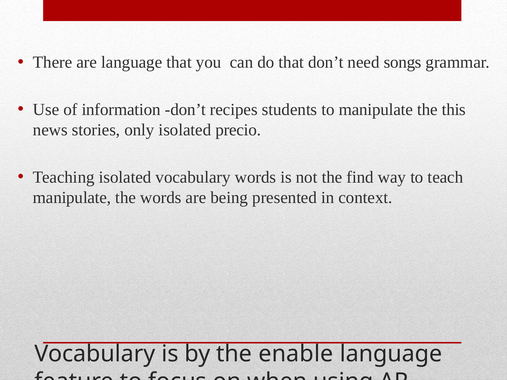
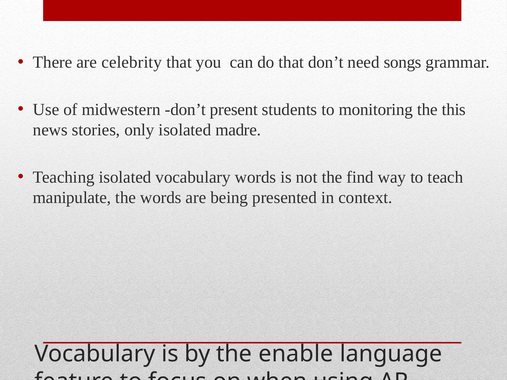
are language: language -> celebrity (132, 62)
information: information -> midwestern (121, 110)
recipes: recipes -> present (234, 110)
to manipulate: manipulate -> monitoring (376, 110)
precio: precio -> madre (238, 130)
